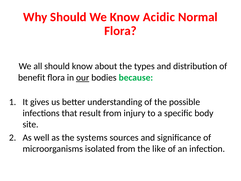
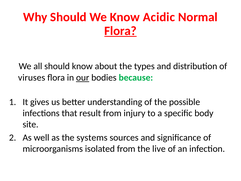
Flora underline: none -> present (121, 31)
benefit: benefit -> viruses (32, 78)
like: like -> live (159, 149)
